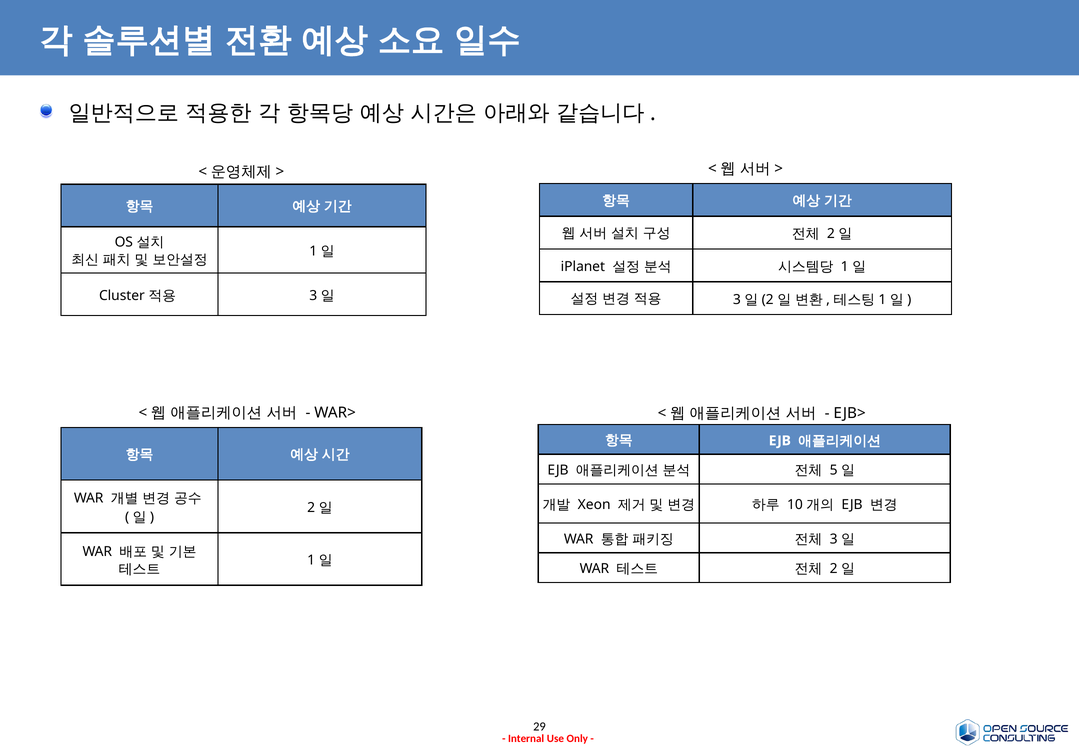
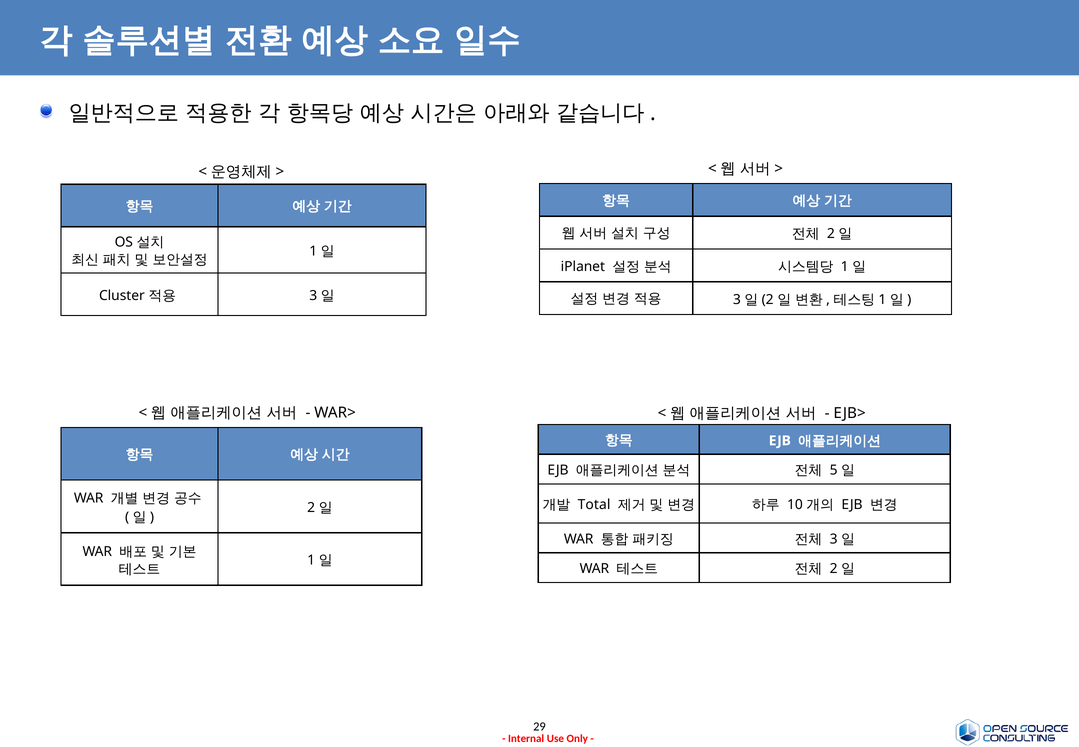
Xeon: Xeon -> Total (594, 505)
